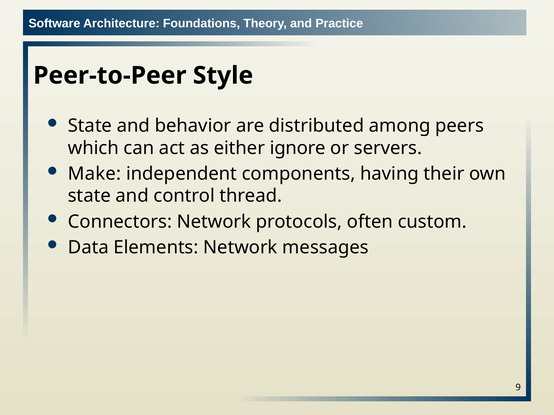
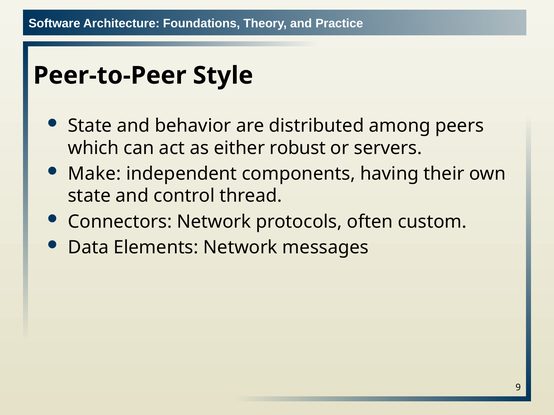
ignore: ignore -> robust (298, 148)
